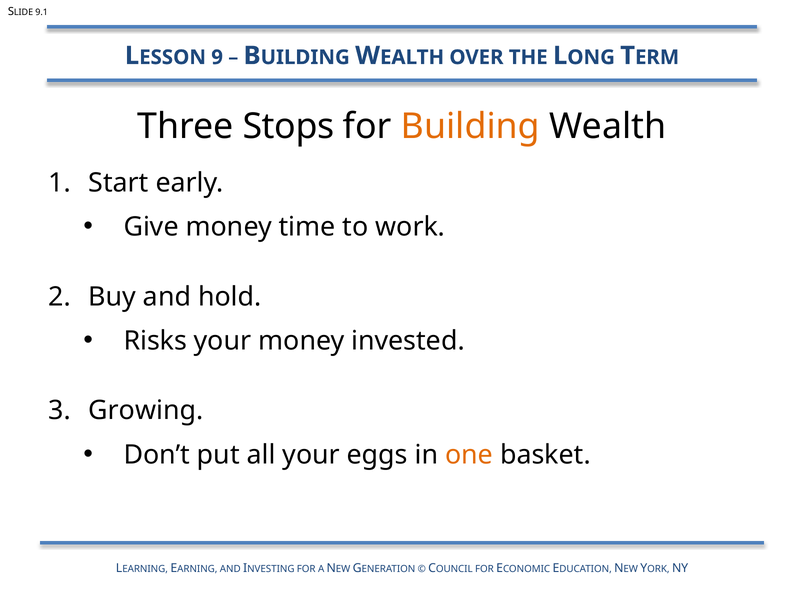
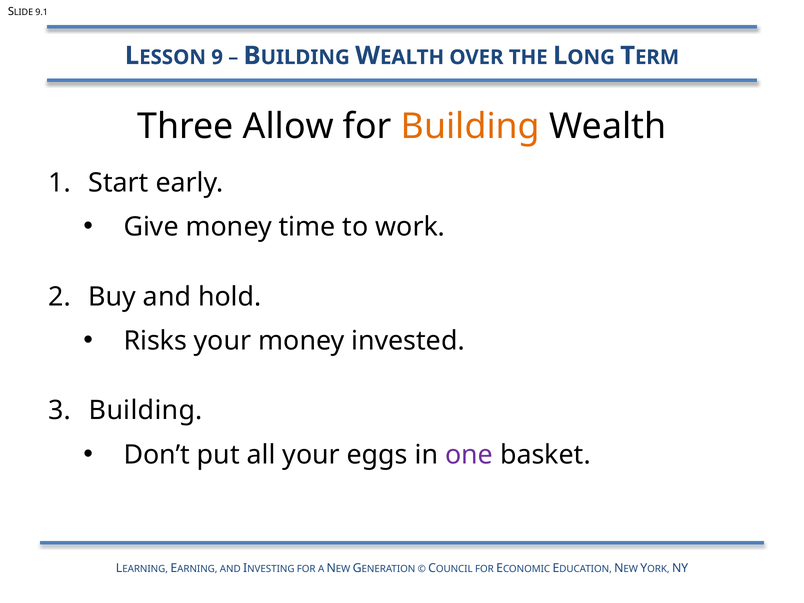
Stops: Stops -> Allow (288, 126)
Growing: Growing -> Building (146, 411)
one colour: orange -> purple (469, 455)
